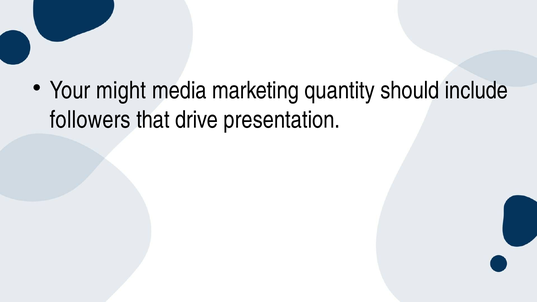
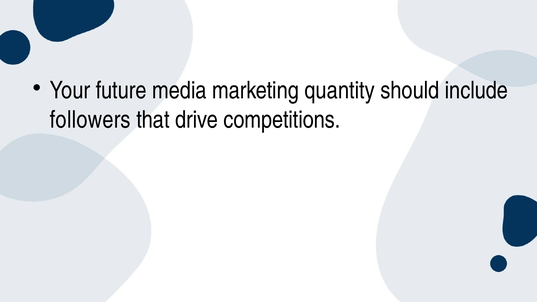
might: might -> future (121, 91)
presentation: presentation -> competitions (282, 120)
